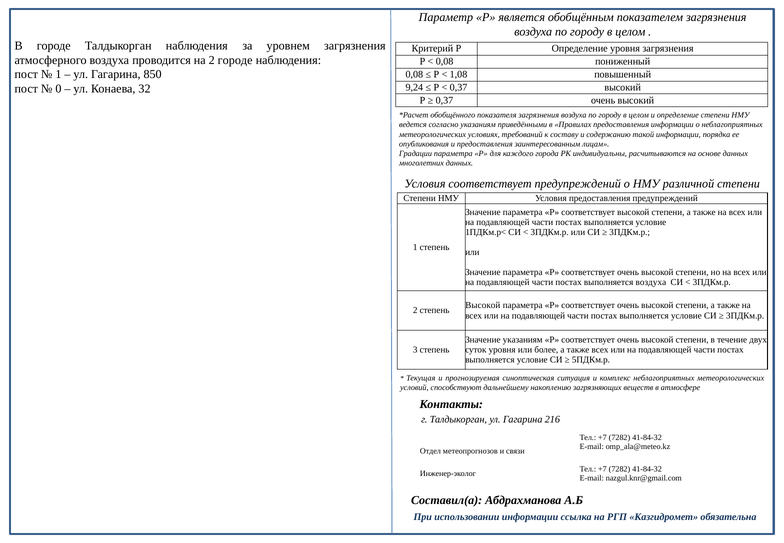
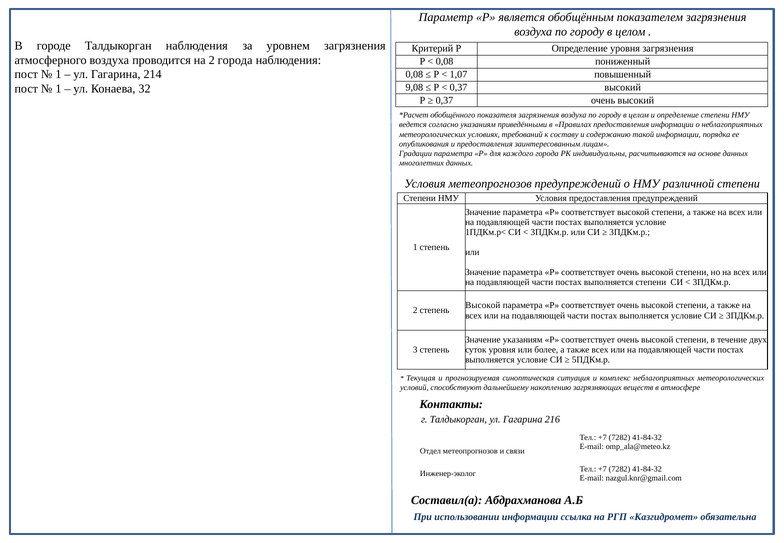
2 городе: городе -> города (235, 60)
850: 850 -> 214 (153, 74)
1,08: 1,08 -> 1,07 (458, 74)
9,24: 9,24 -> 9,08 (414, 87)
0: 0 -> 1 (58, 89)
Условия соответствует: соответствует -> метеопрогнозов (490, 184)
выполняется воздуха: воздуха -> степени (651, 282)
